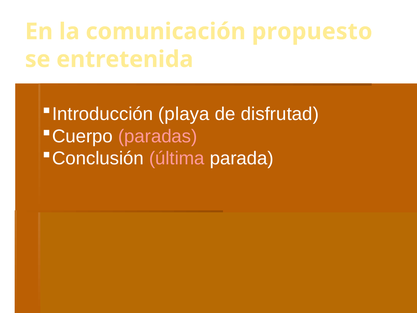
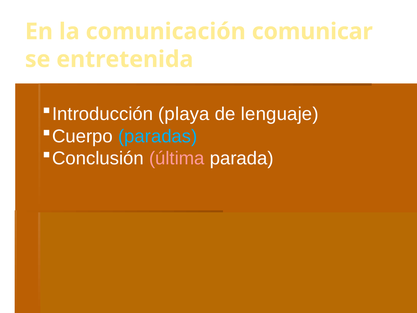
propuesto: propuesto -> comunicar (312, 32)
disfrutad: disfrutad -> lenguaje (280, 114)
paradas colour: pink -> light blue (158, 136)
